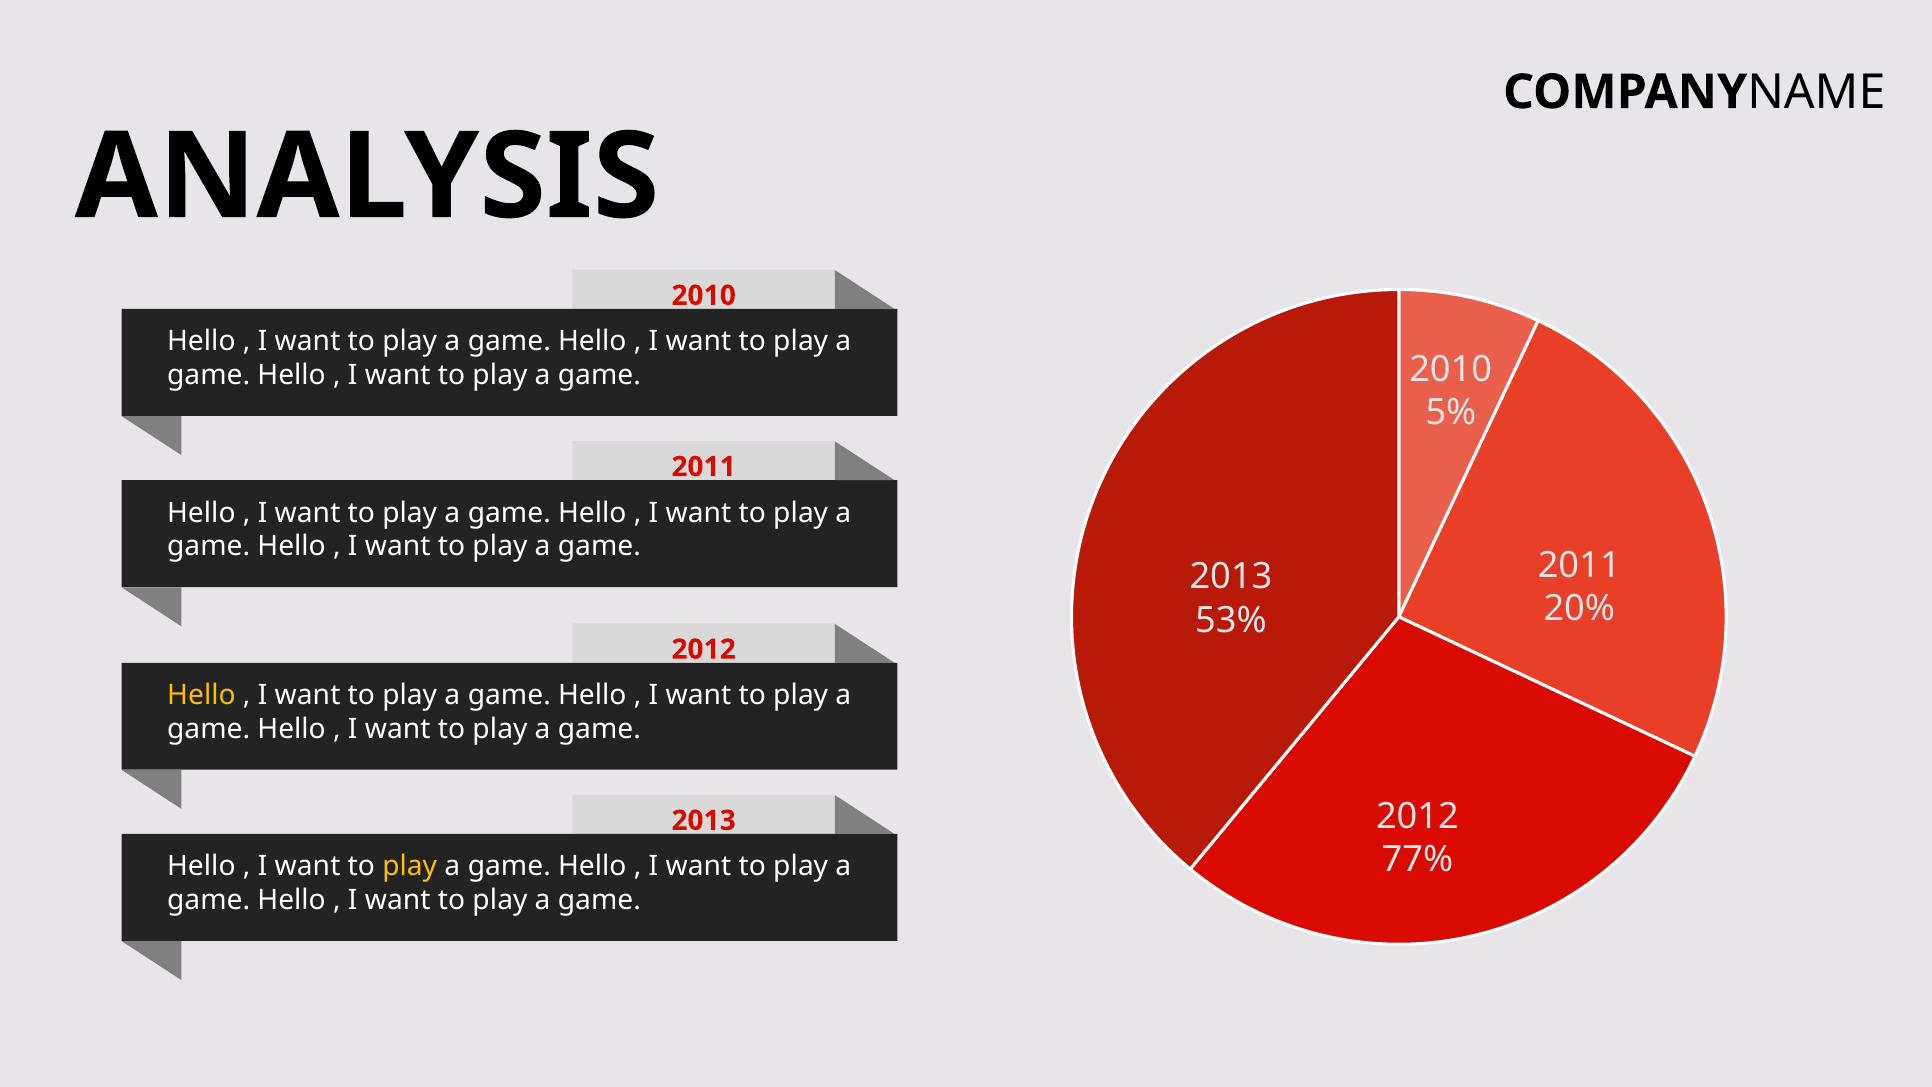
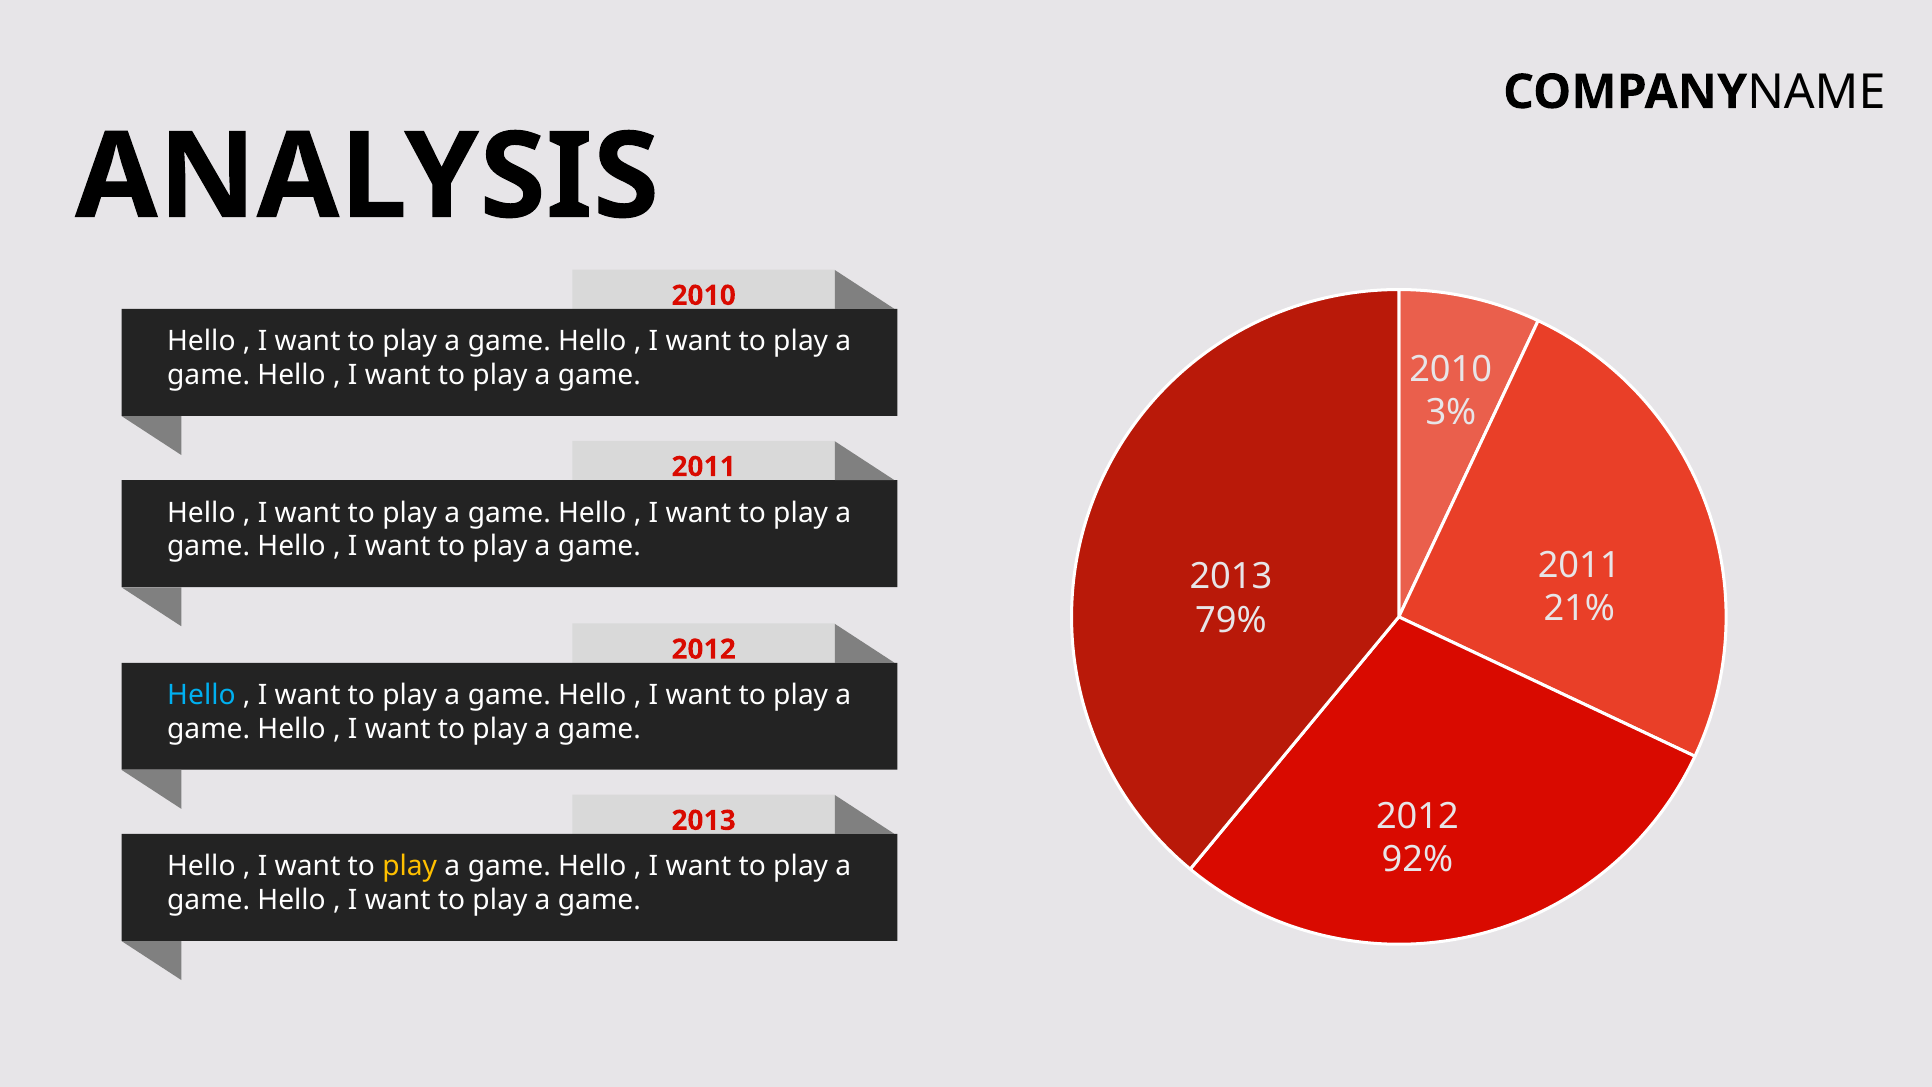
5%: 5% -> 3% (1451, 413)
20%: 20% -> 21% (1579, 609)
53%: 53% -> 79% (1231, 620)
Hello colour: yellow -> light blue (201, 695)
77%: 77% -> 92% (1417, 860)
